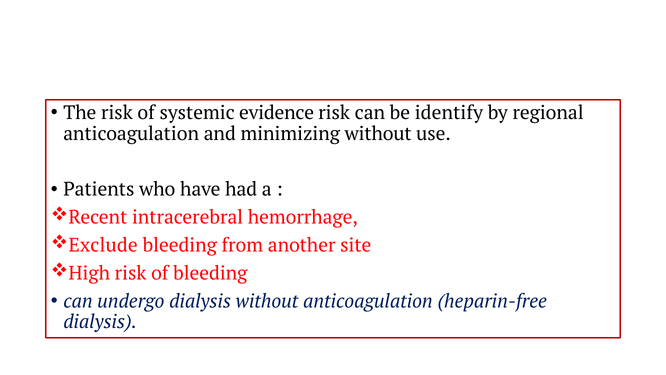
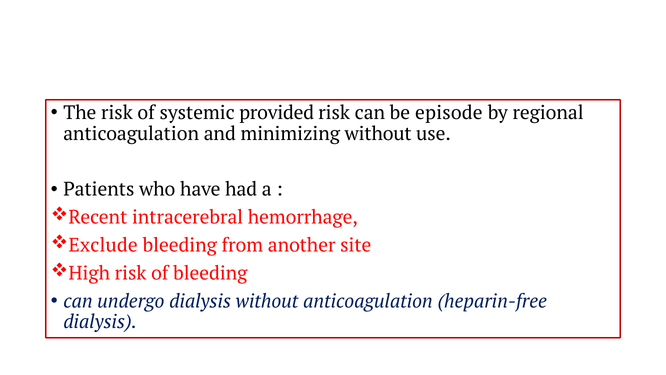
evidence: evidence -> provided (277, 113)
identify: identify -> episode (449, 113)
